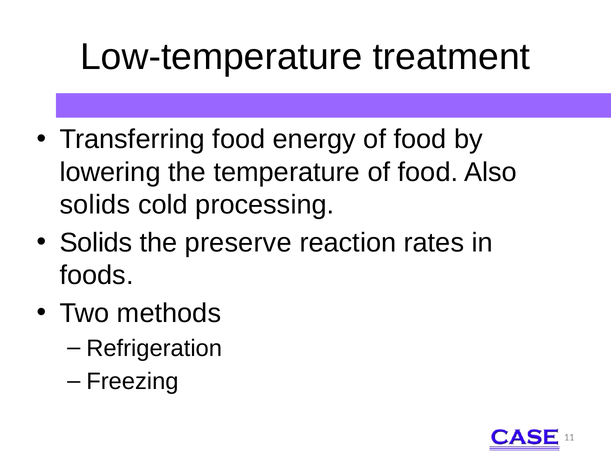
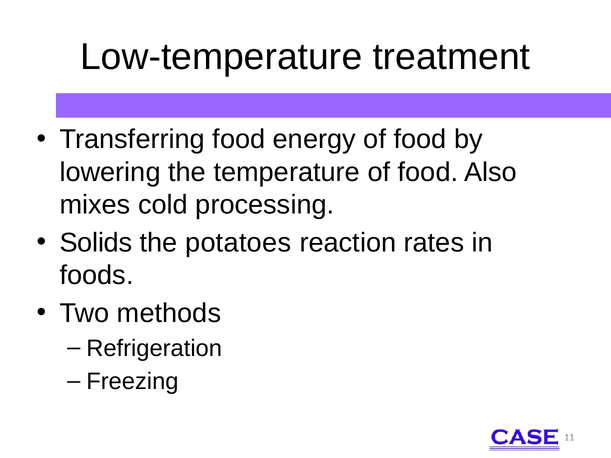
solids: solids -> mixes (95, 205)
preserve: preserve -> potatoes (238, 243)
